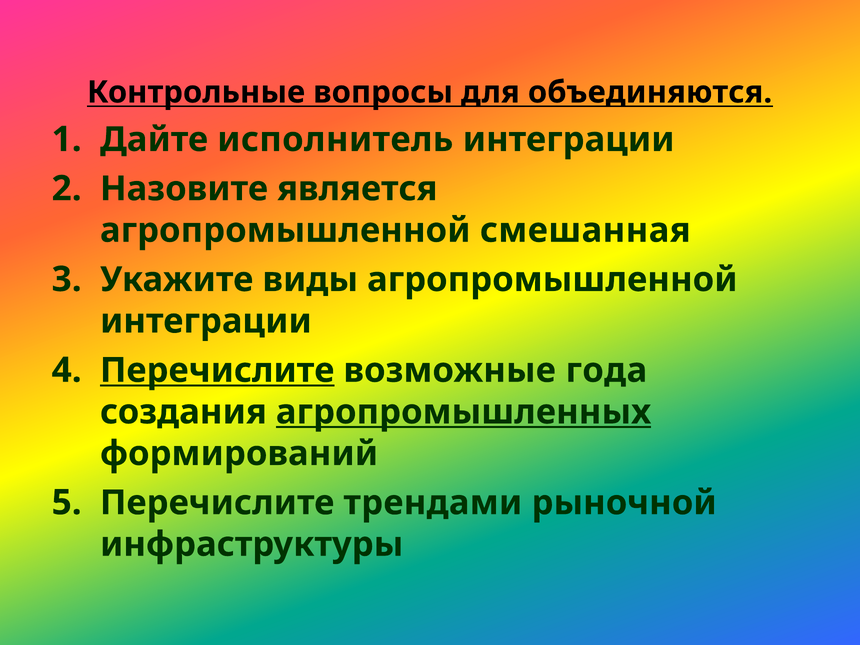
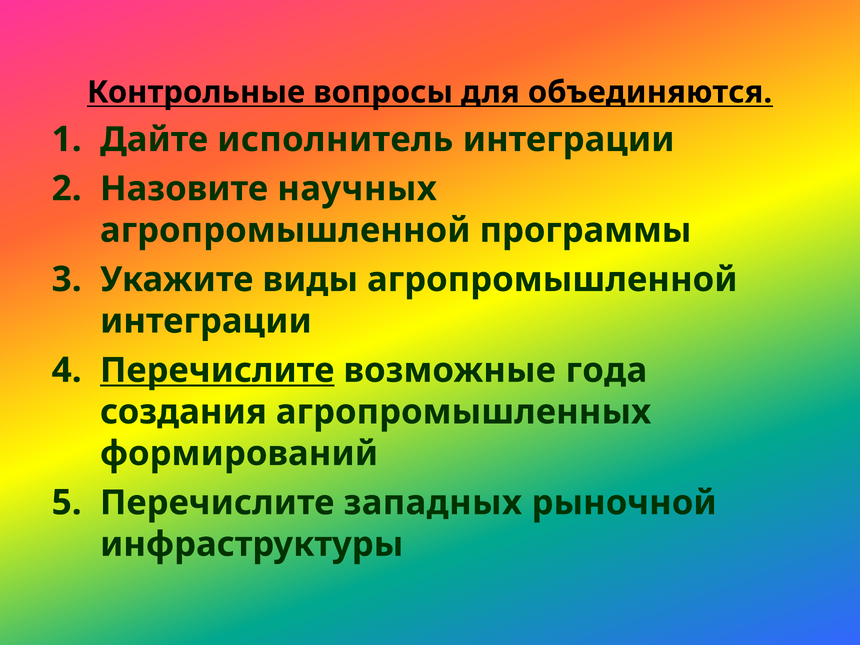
является: является -> научных (357, 189)
смешанная: смешанная -> программы (585, 230)
агропромышленных underline: present -> none (463, 412)
трендами: трендами -> западных (433, 503)
